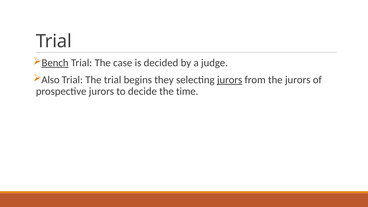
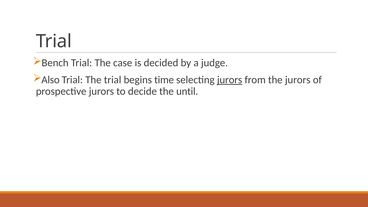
Bench underline: present -> none (55, 63)
they: they -> time (164, 80)
time: time -> until (187, 91)
